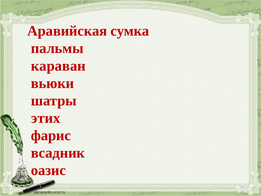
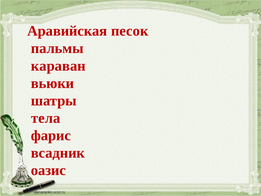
сумка: сумка -> песок (130, 31)
этих: этих -> тела (46, 118)
